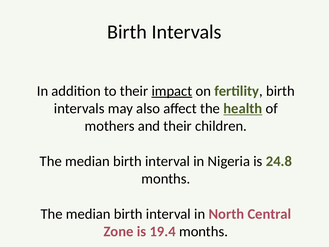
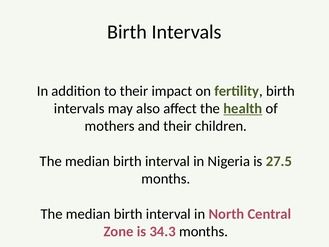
impact underline: present -> none (172, 91)
24.8: 24.8 -> 27.5 (279, 161)
19.4: 19.4 -> 34.3 (163, 231)
